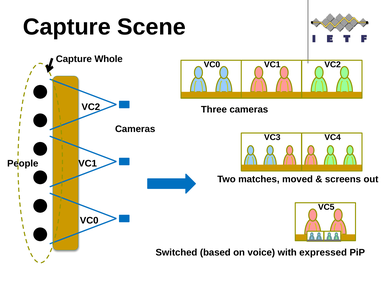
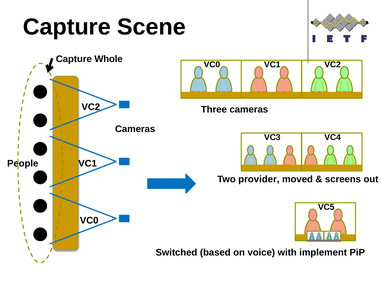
matches: matches -> provider (259, 180)
expressed: expressed -> implement (323, 253)
